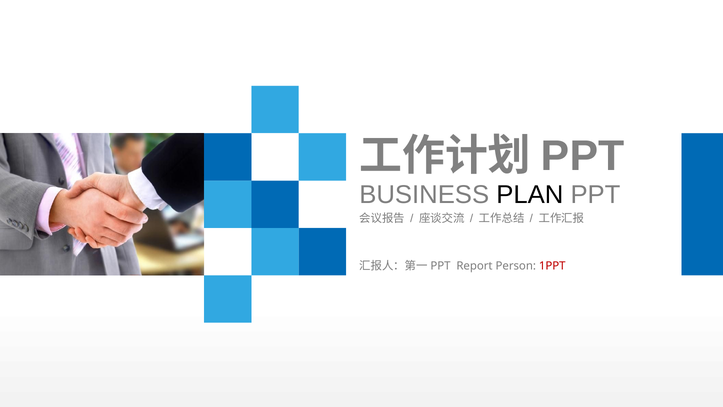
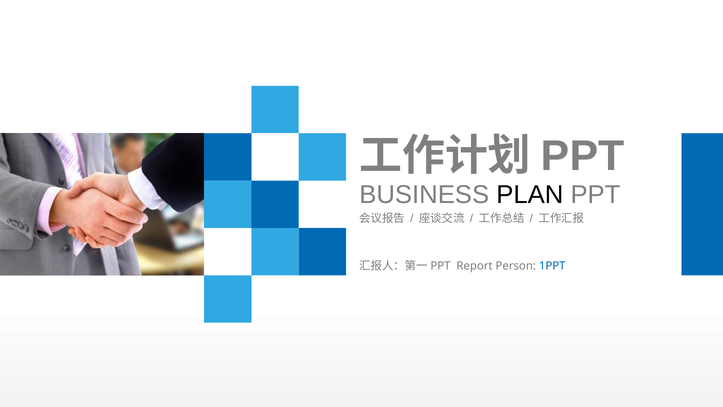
1PPT colour: red -> blue (552, 266)
